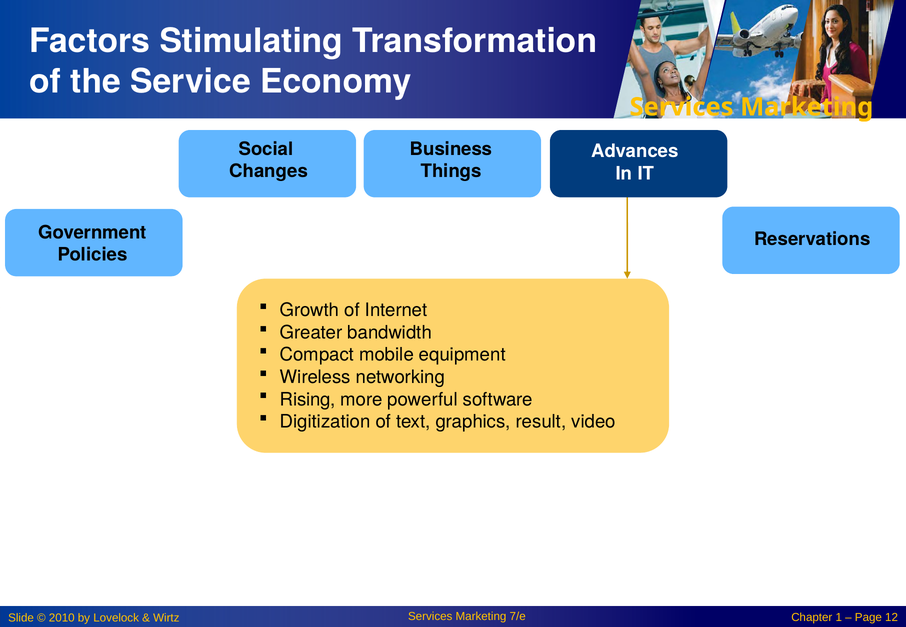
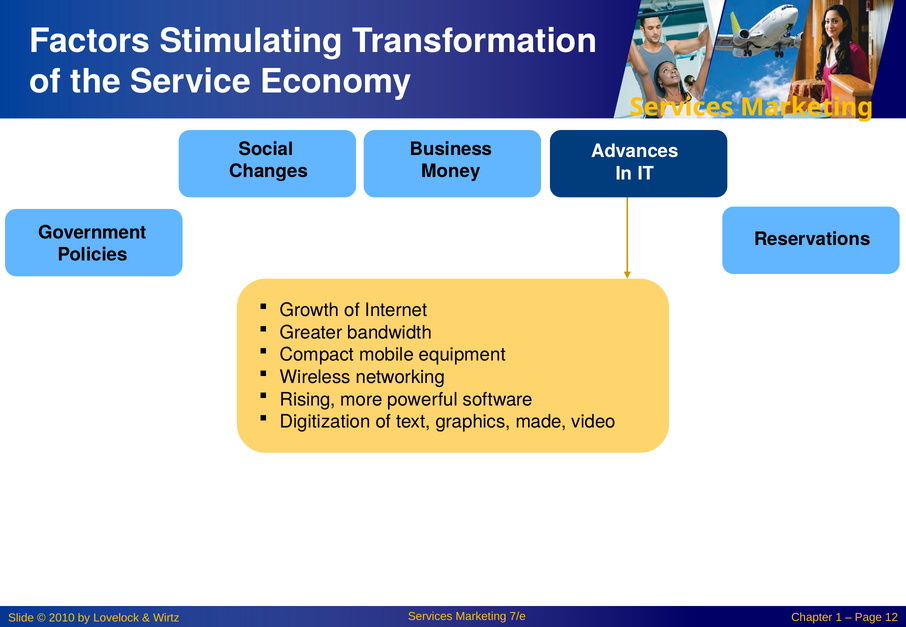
Things: Things -> Money (451, 171)
result: result -> made (541, 422)
